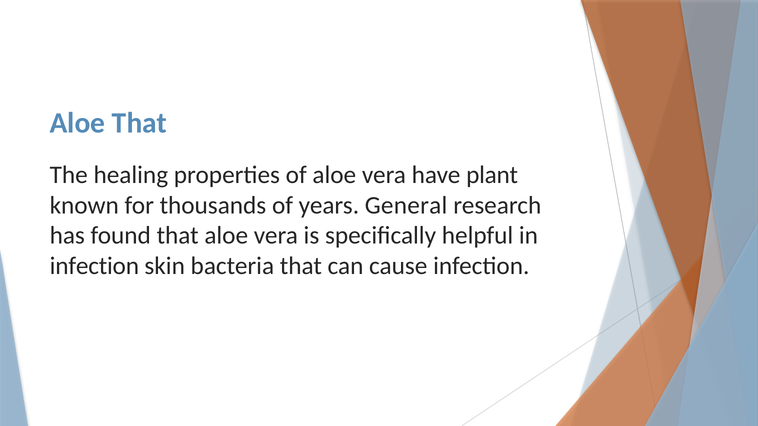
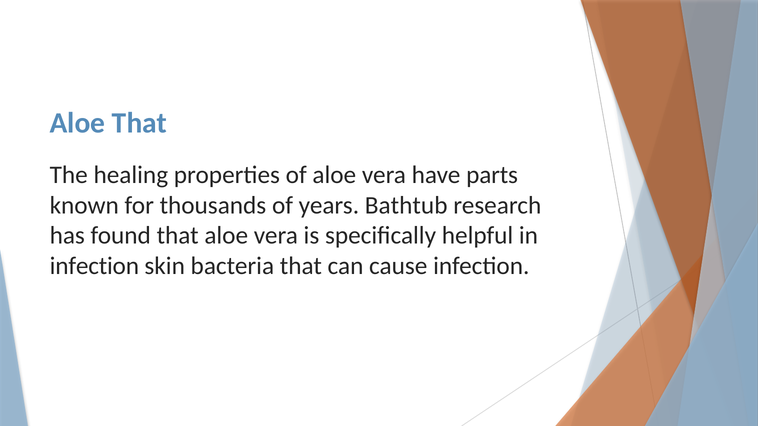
plant: plant -> parts (492, 175)
General: General -> Bathtub (406, 205)
